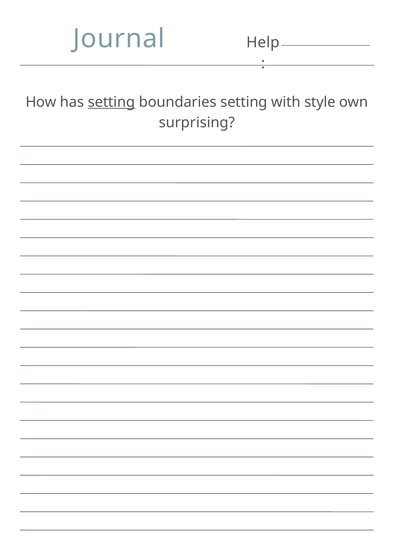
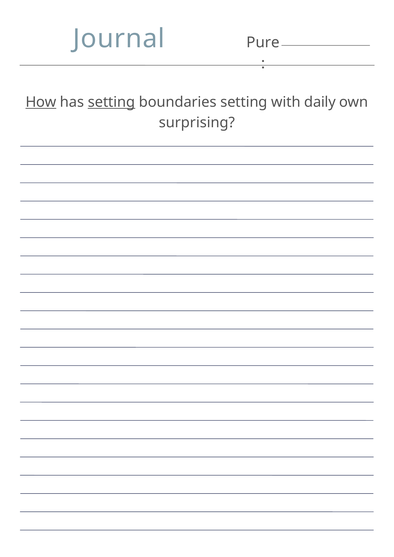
Help: Help -> Pure (263, 43)
How underline: none -> present (41, 102)
style: style -> daily (320, 102)
